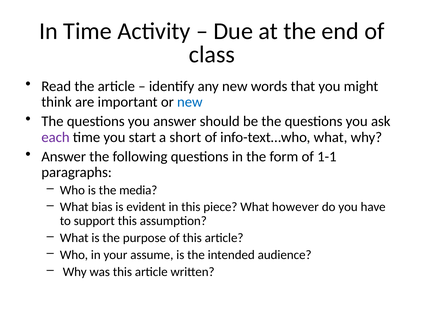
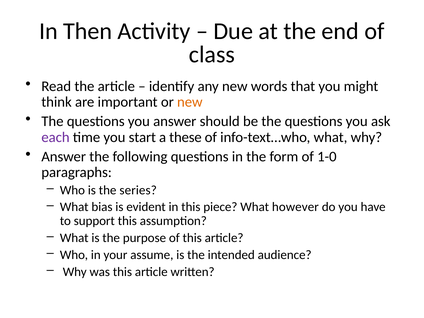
In Time: Time -> Then (88, 31)
new colour: blue -> orange (190, 102)
short: short -> these (185, 137)
1-1: 1-1 -> 1-0 (327, 157)
media: media -> series (138, 190)
